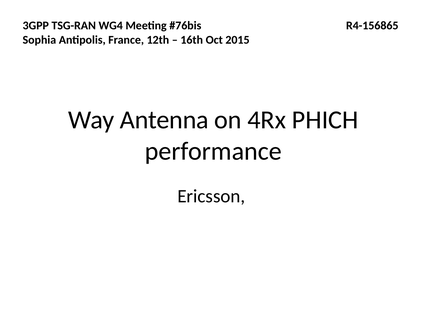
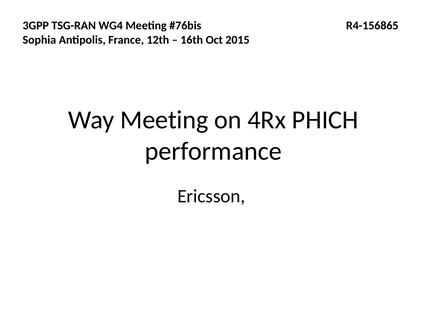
Way Antenna: Antenna -> Meeting (164, 120)
